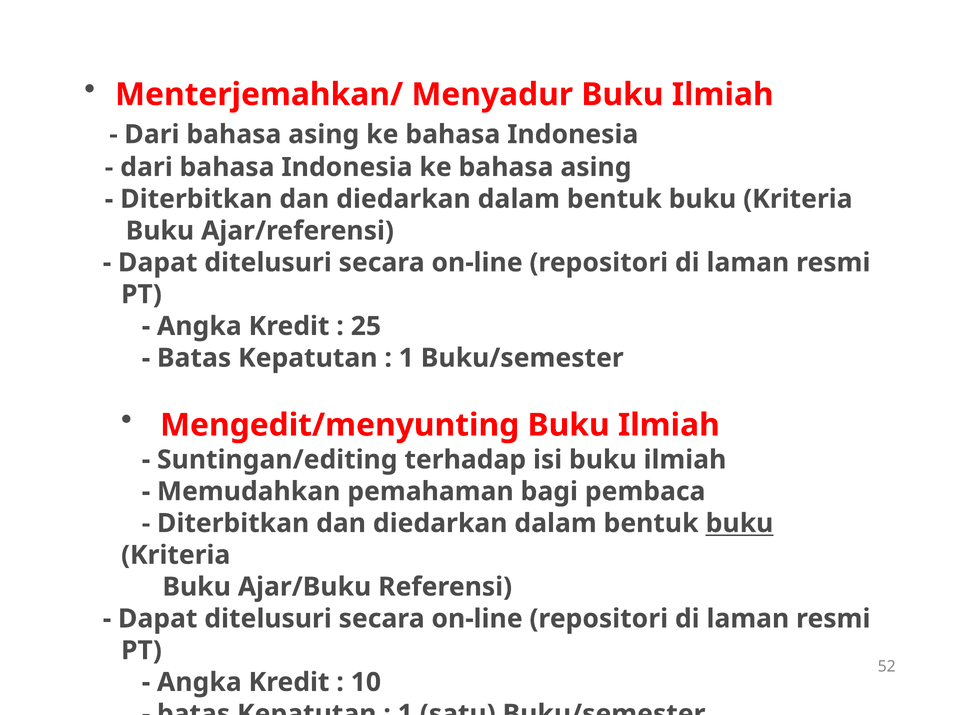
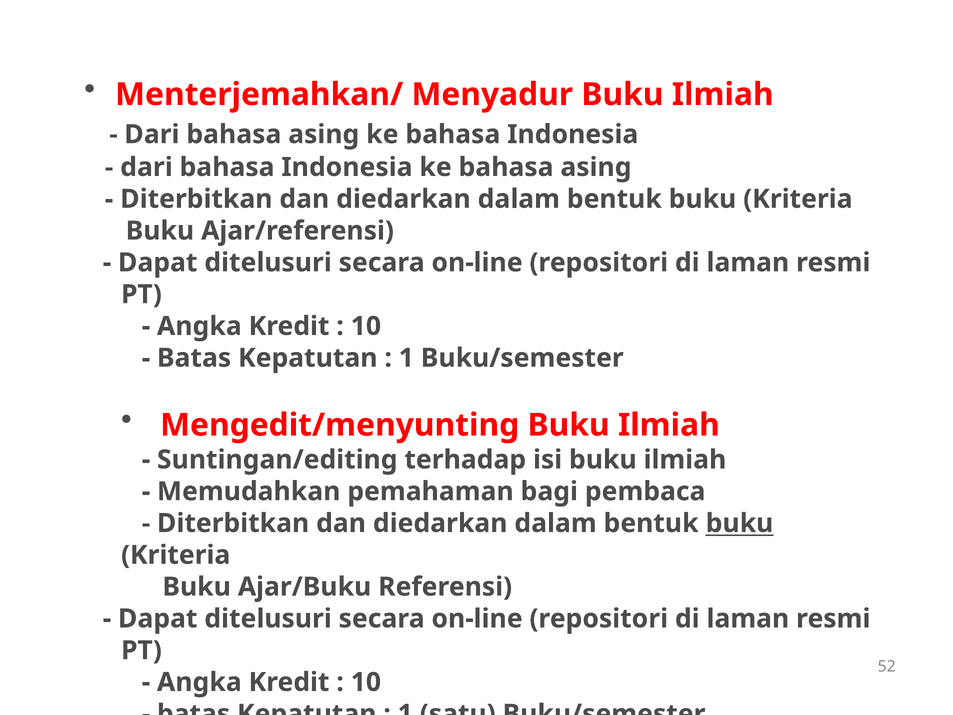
25: 25 -> 10 (366, 326)
